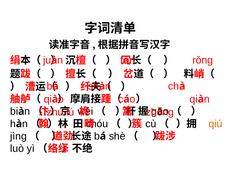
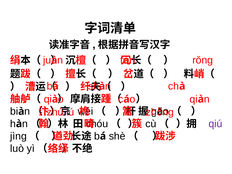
qiú colour: orange -> purple (215, 124)
